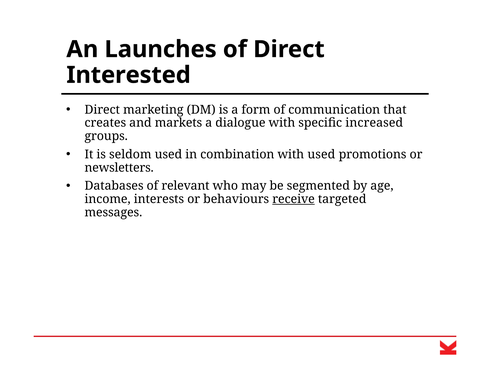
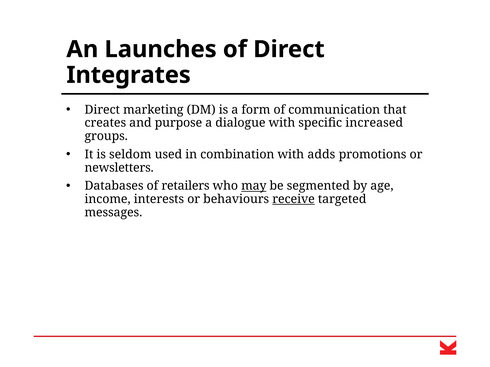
Interested: Interested -> Integrates (129, 75)
markets: markets -> purpose (178, 123)
with used: used -> adds (321, 155)
relevant: relevant -> retailers (185, 186)
may underline: none -> present (254, 186)
